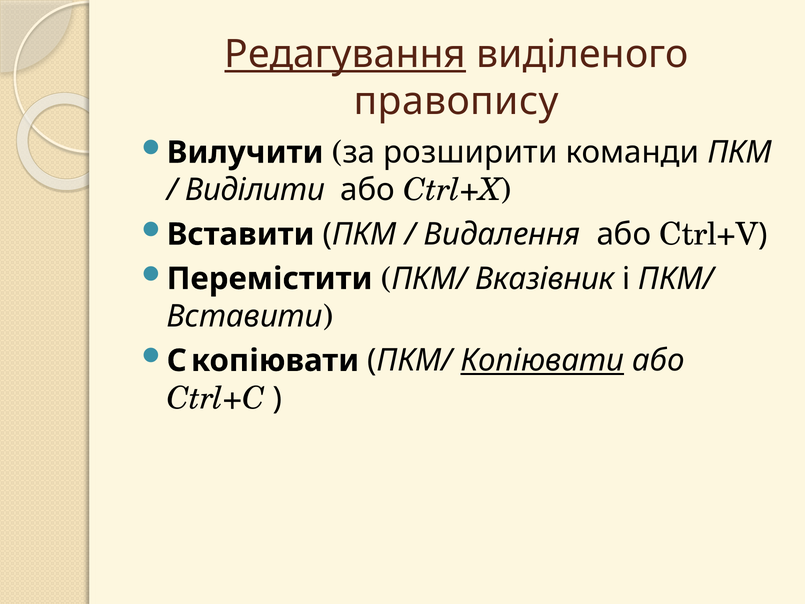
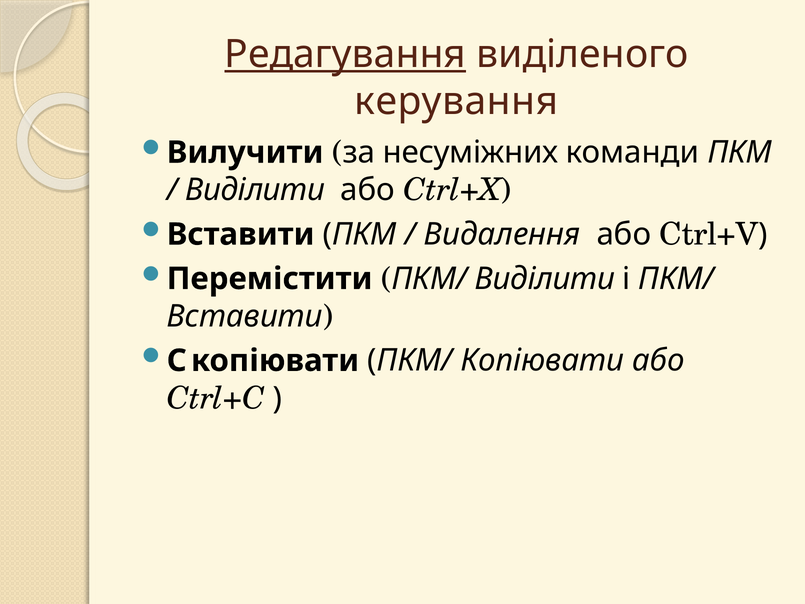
правопису: правопису -> керування (456, 101)
розширити: розширити -> несуміжних (471, 152)
ПКМ/ Вказівник: Вказівник -> Виділити (545, 279)
Копіювати underline: present -> none (542, 361)
